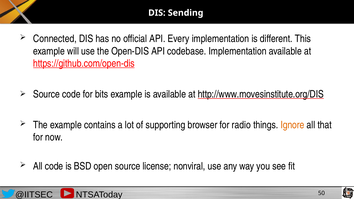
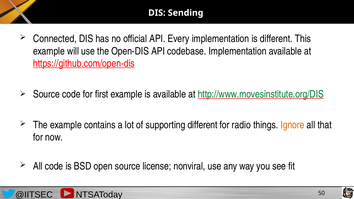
bits: bits -> first (102, 94)
http://www.movesinstitute.org/DIS colour: black -> green (261, 94)
supporting browser: browser -> different (203, 125)
